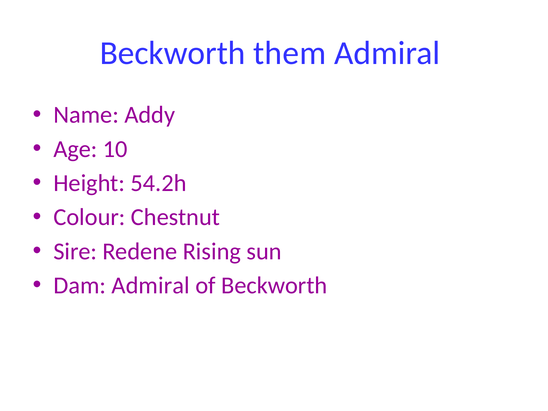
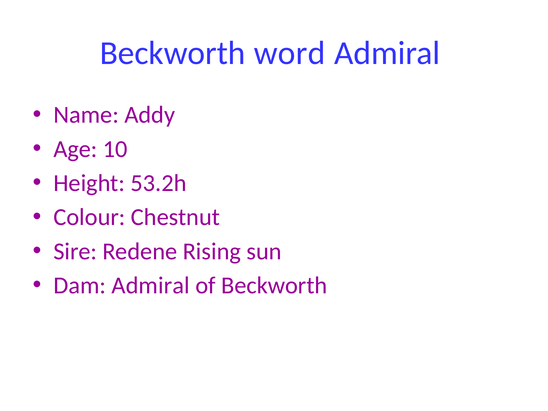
them: them -> word (290, 53)
54.2h: 54.2h -> 53.2h (159, 183)
